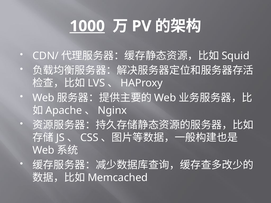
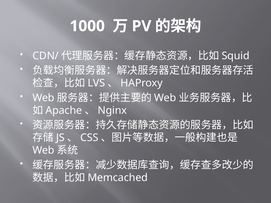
1000 underline: present -> none (87, 26)
